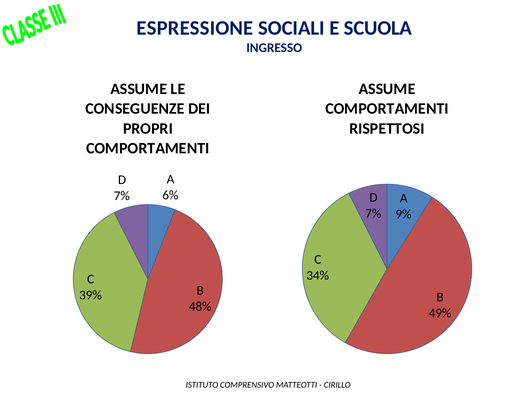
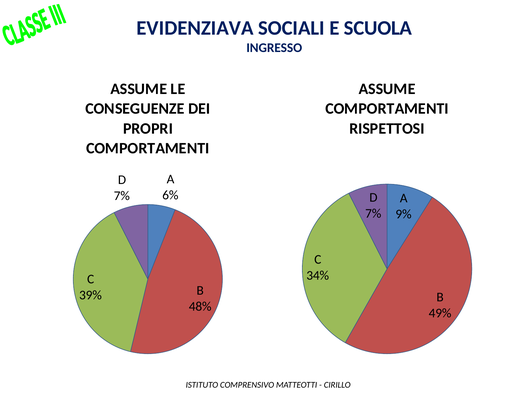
ESPRESSIONE: ESPRESSIONE -> EVIDENZIAVA (195, 28)
